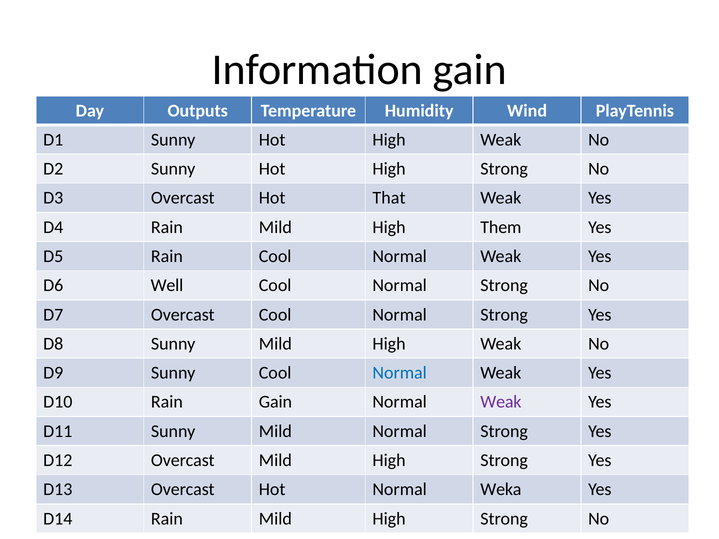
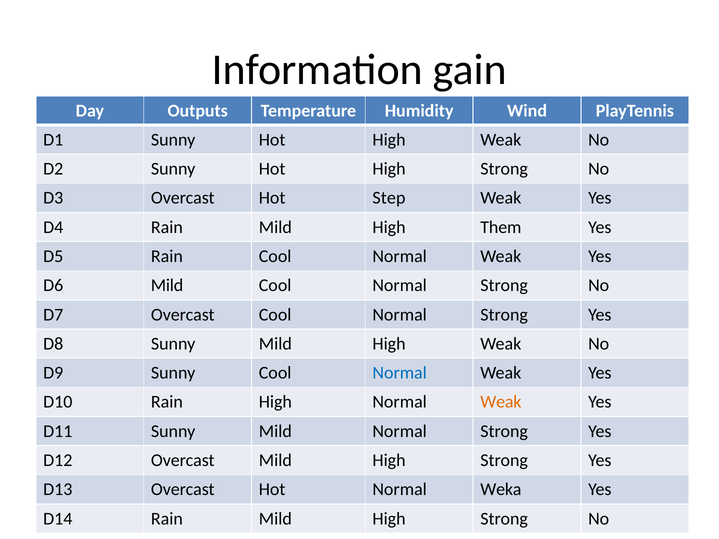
That: That -> Step (389, 198)
D6 Well: Well -> Mild (167, 286)
Rain Gain: Gain -> High (275, 402)
Weak colour: purple -> orange (501, 402)
